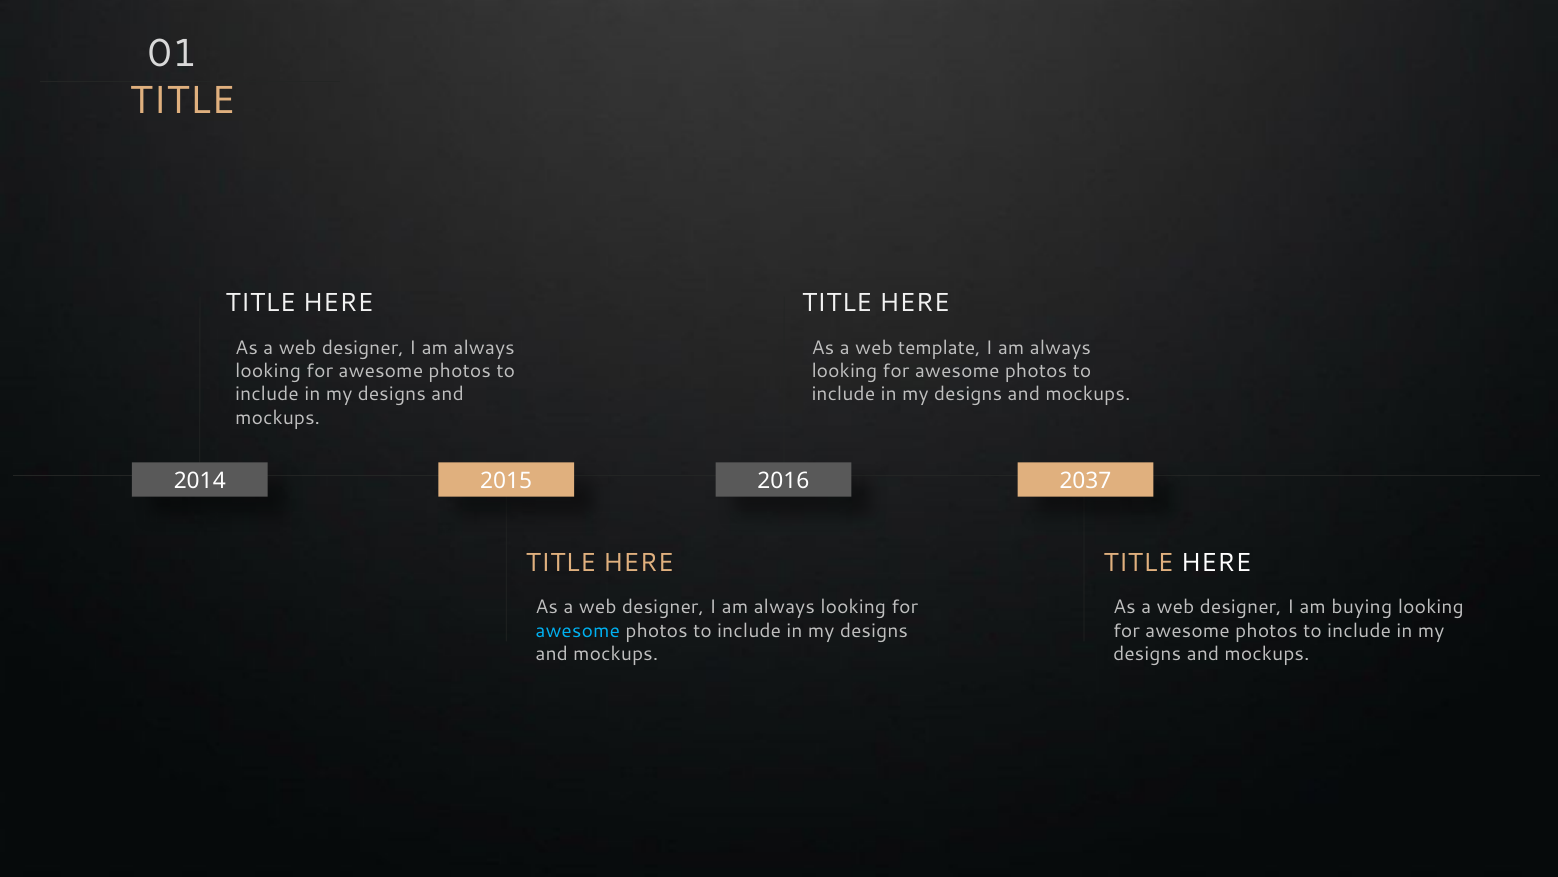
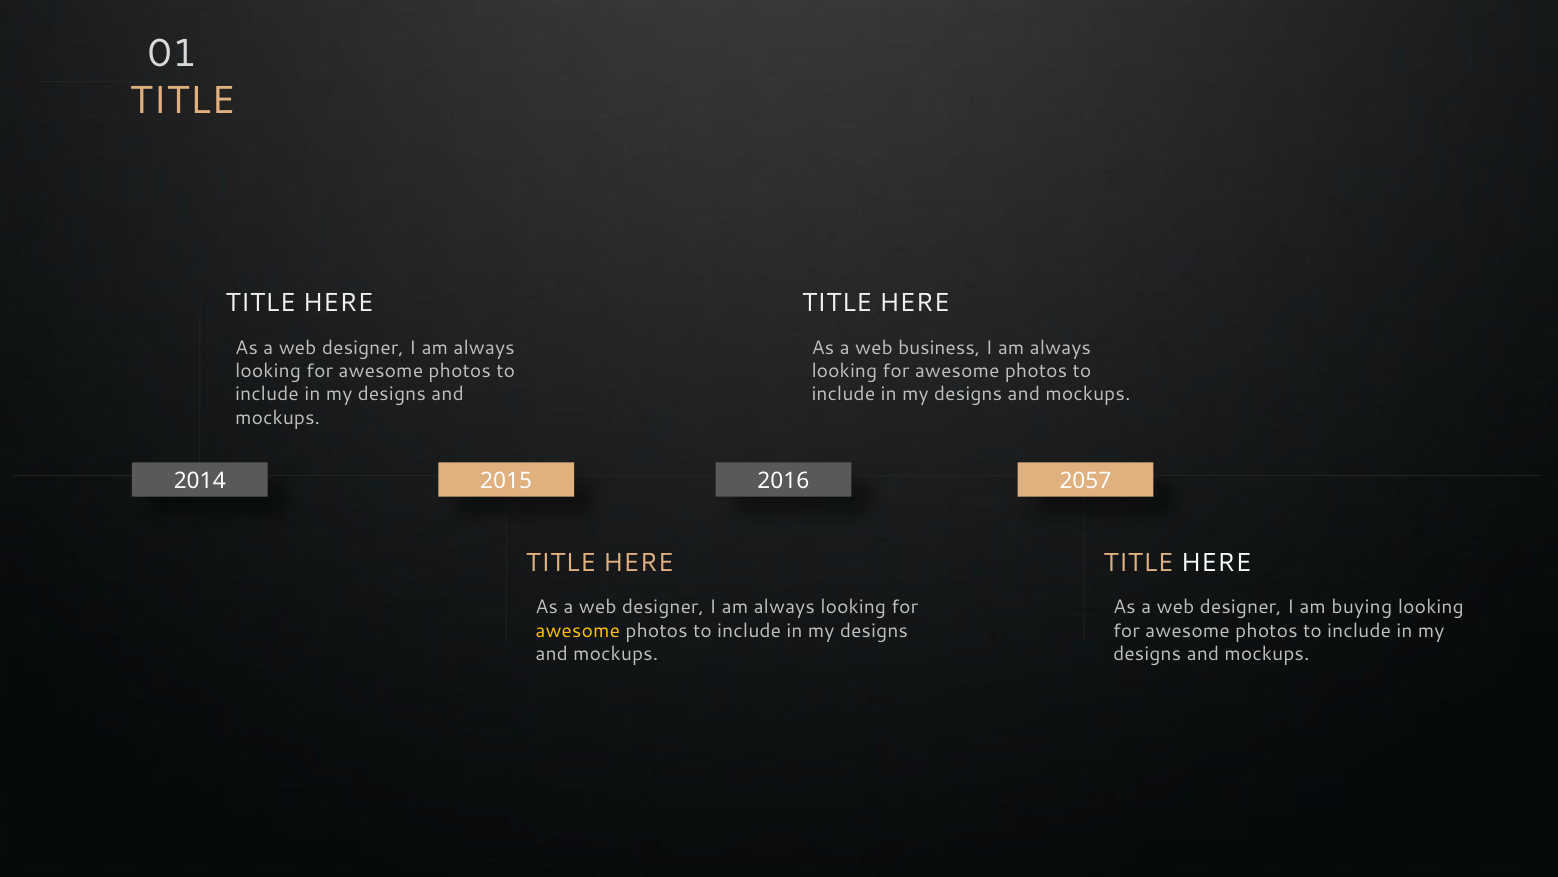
template: template -> business (939, 347)
2037: 2037 -> 2057 (1085, 481)
awesome colour: light blue -> yellow (578, 630)
